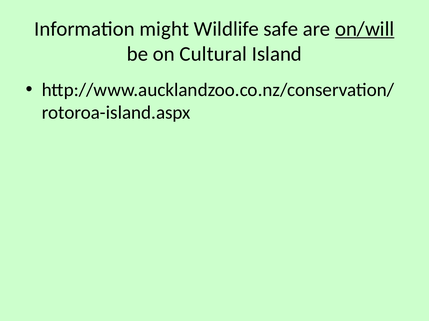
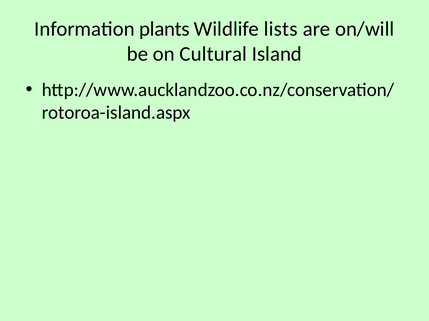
might: might -> plants (164, 29)
safe: safe -> lists (281, 29)
on/will underline: present -> none (365, 29)
